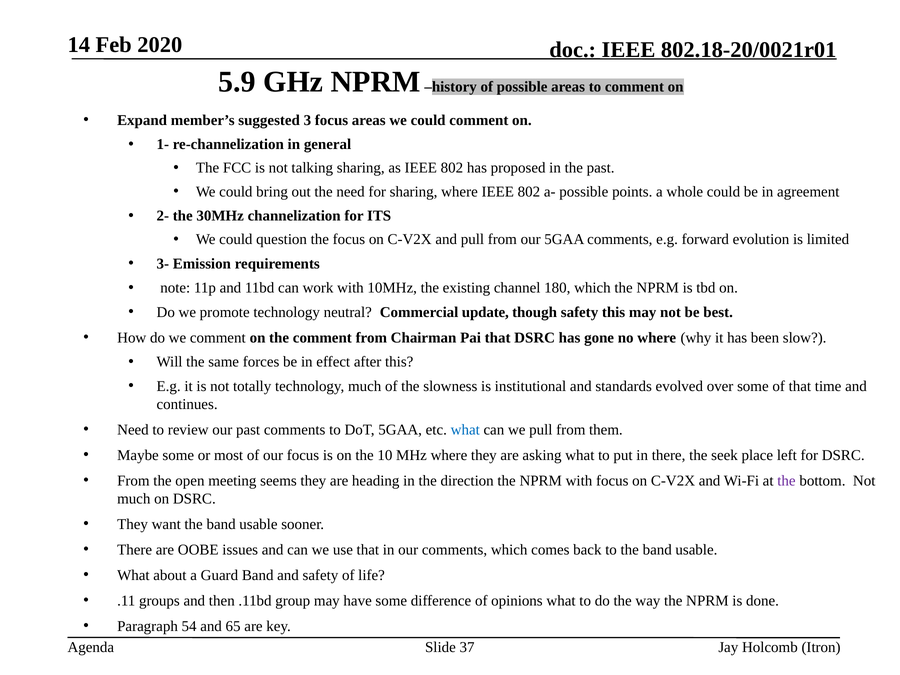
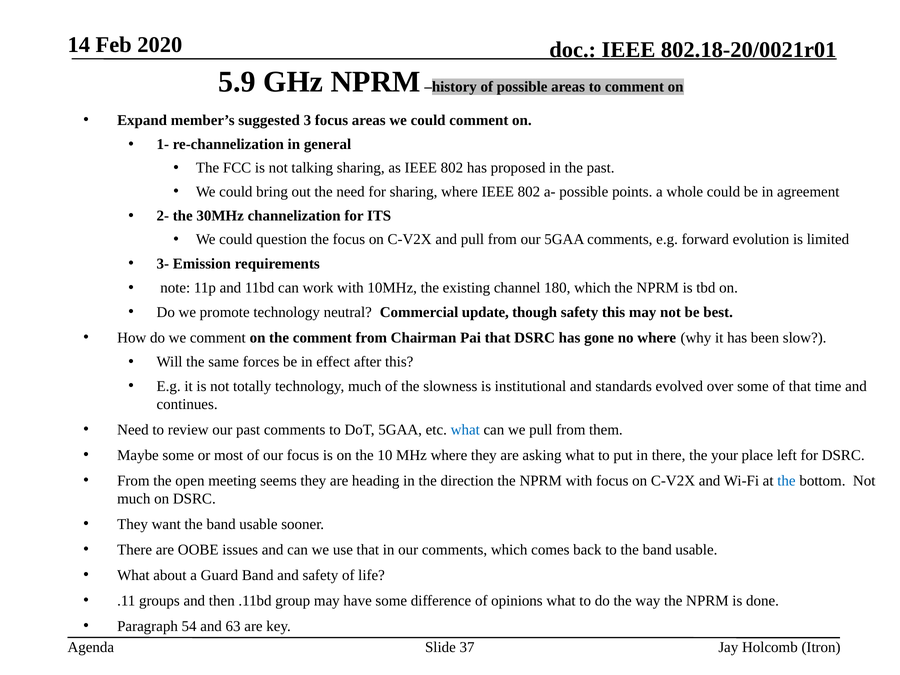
seek: seek -> your (725, 455)
the colour: purple -> blue (786, 481)
65: 65 -> 63 (233, 626)
